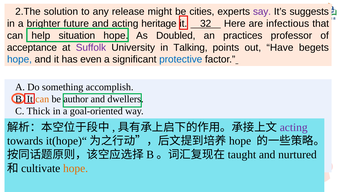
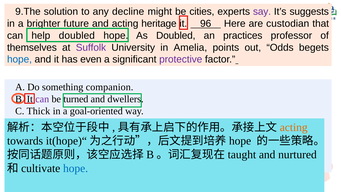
2.The: 2.The -> 9.The (28, 12)
release: release -> decline (128, 12)
32: 32 -> 96 (206, 24)
infectious: infectious -> custodian (288, 24)
help situation: situation -> doubled (77, 35)
acceptance: acceptance -> themselves (32, 47)
Talking: Talking -> Amelia (190, 47)
out Have: Have -> Odds (280, 47)
protective colour: blue -> purple (181, 59)
accomplish: accomplish -> companion (110, 87)
can colour: orange -> purple (42, 99)
author: author -> turned (76, 99)
acting colour: purple -> orange (294, 127)
hope colour: orange -> blue (76, 168)
